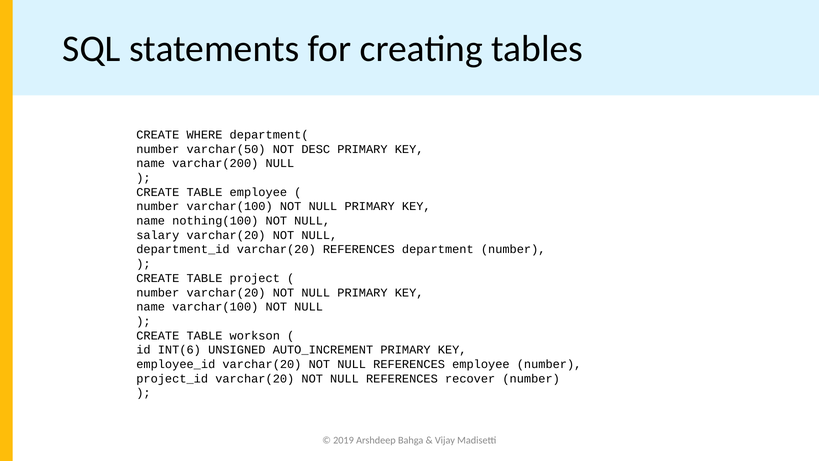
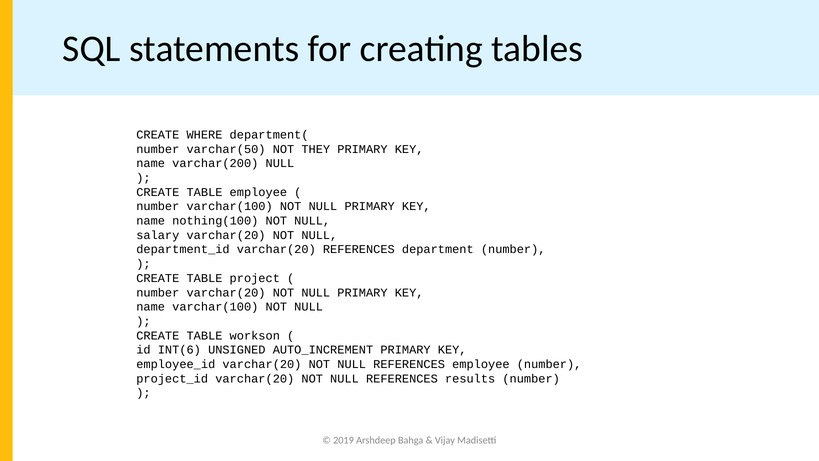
DESC: DESC -> THEY (316, 149)
recover: recover -> results (470, 378)
